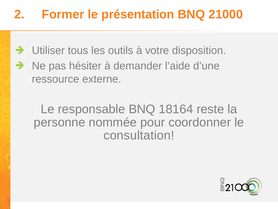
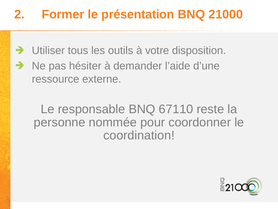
18164: 18164 -> 67110 (176, 109)
consultation: consultation -> coordination (139, 135)
